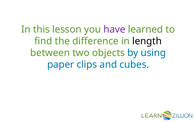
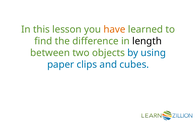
have colour: purple -> orange (114, 29)
